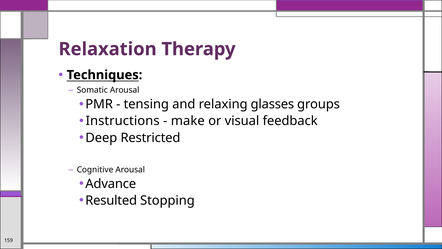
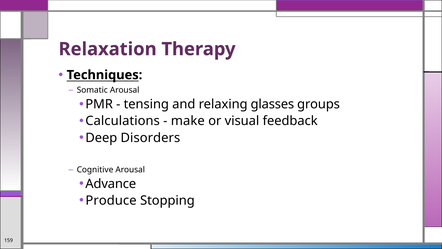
Instructions: Instructions -> Calculations (123, 121)
Restricted: Restricted -> Disorders (150, 138)
Resulted: Resulted -> Produce (111, 200)
